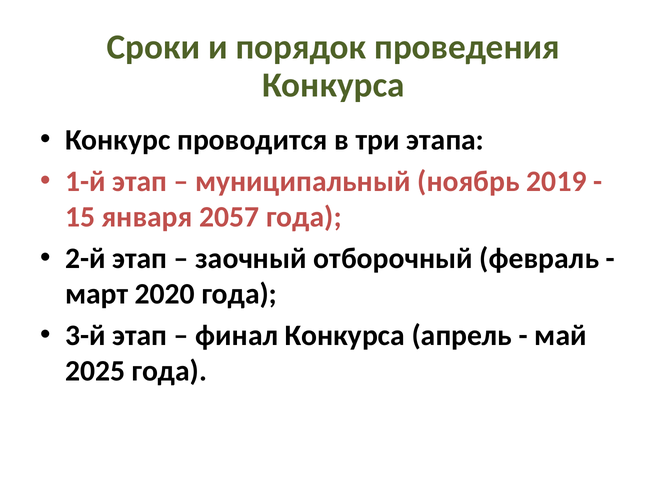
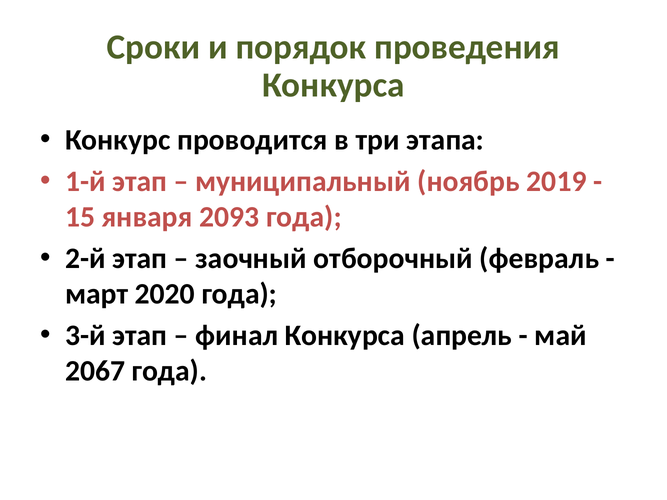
2057: 2057 -> 2093 (229, 217)
2025: 2025 -> 2067 (95, 371)
